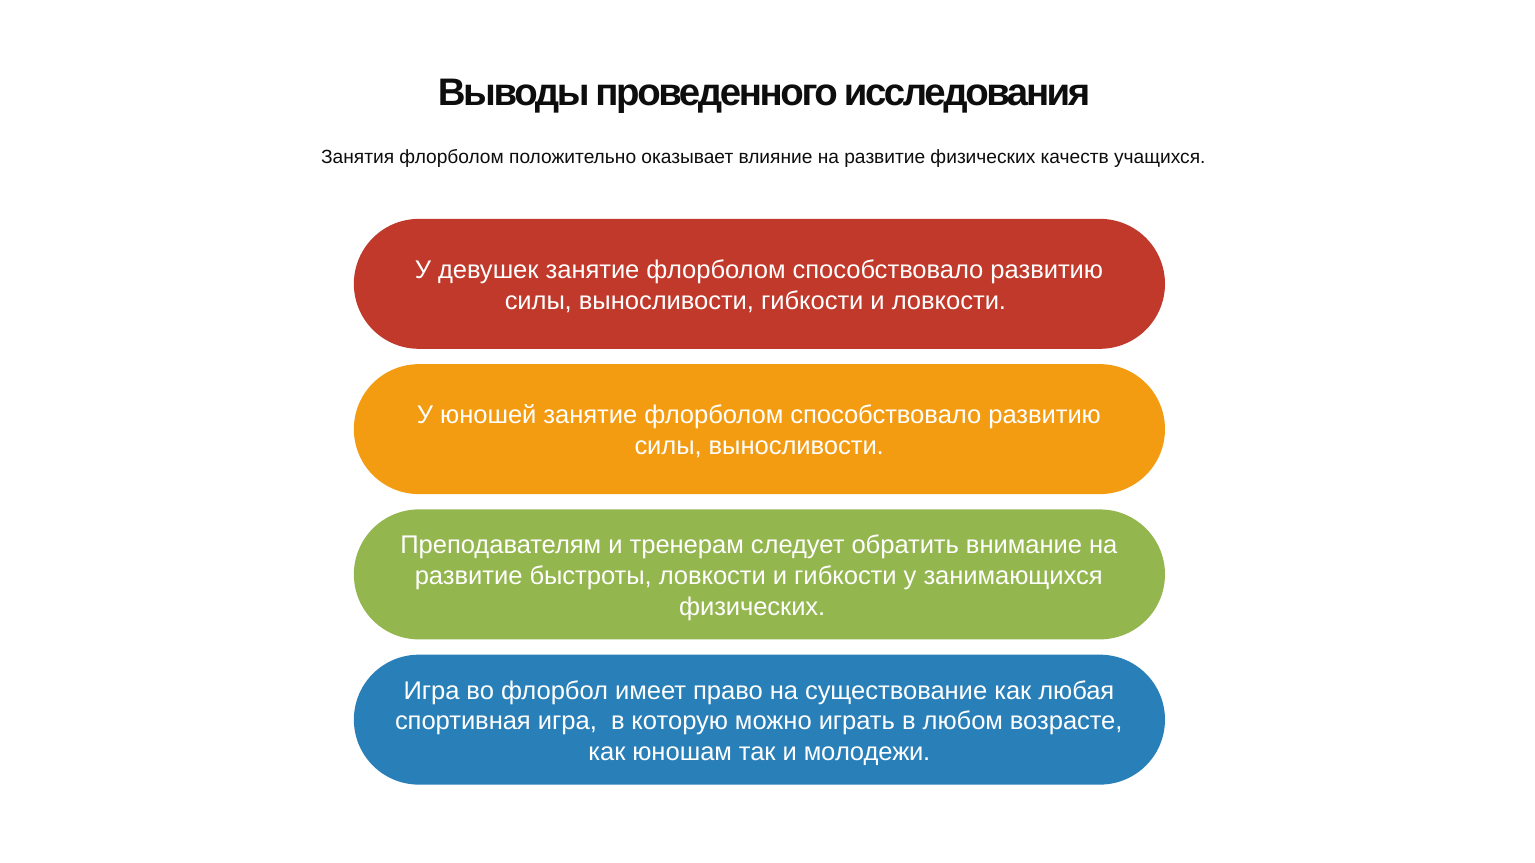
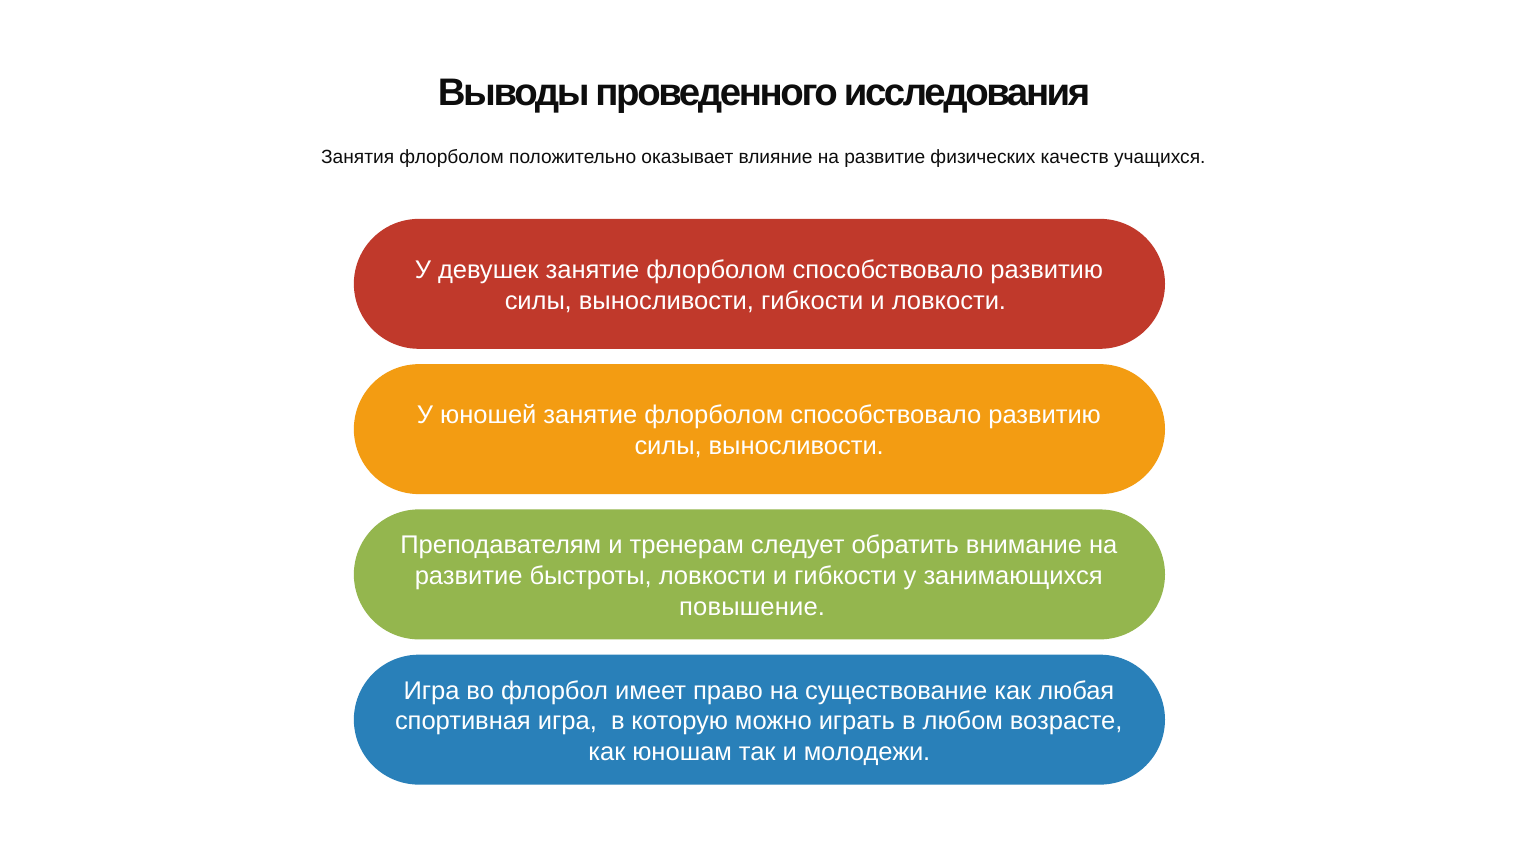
физических: физических -> повышение (752, 607)
